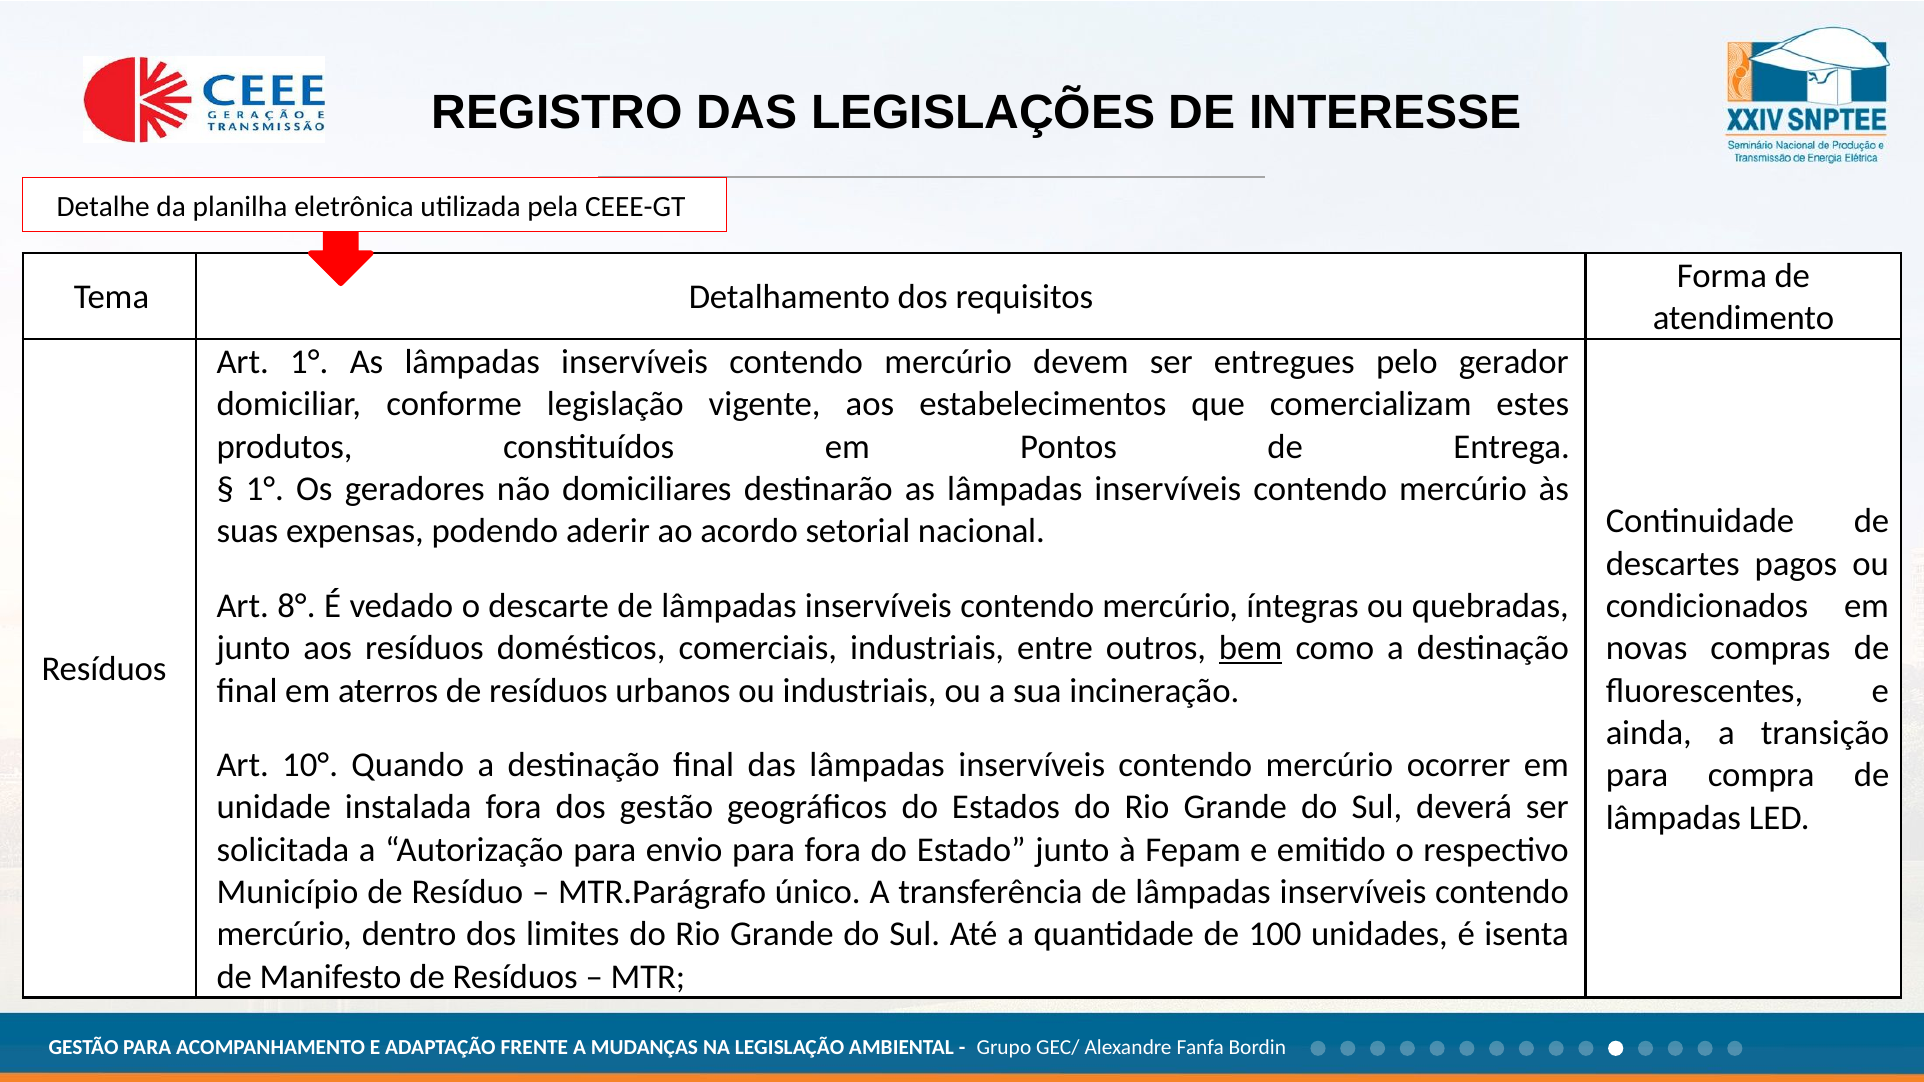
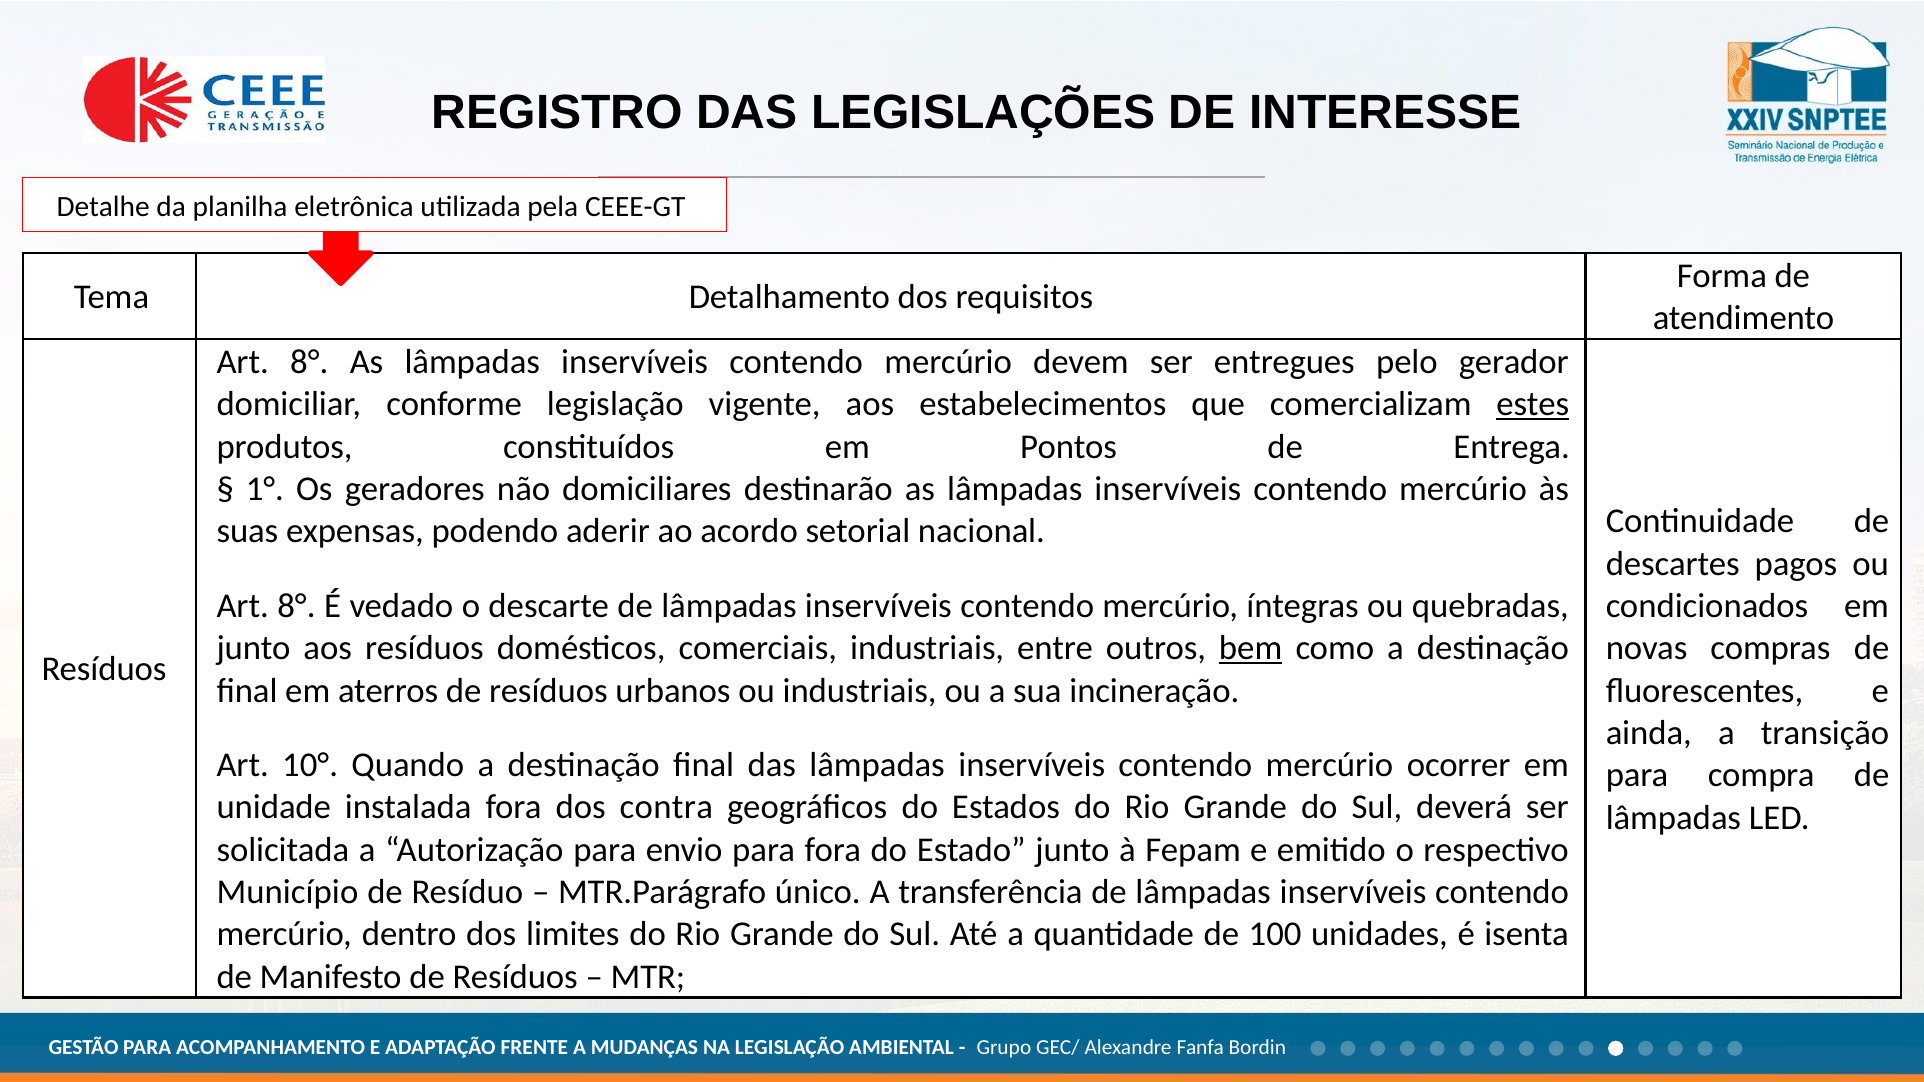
1°: 1° -> 8° (309, 362)
estes underline: none -> present (1533, 405)
dos gestão: gestão -> contra (666, 808)
